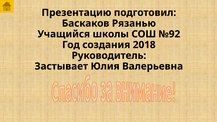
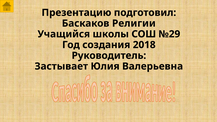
Рязанью: Рязанью -> Религии (134, 23)
№92: №92 -> №29 (169, 34)
